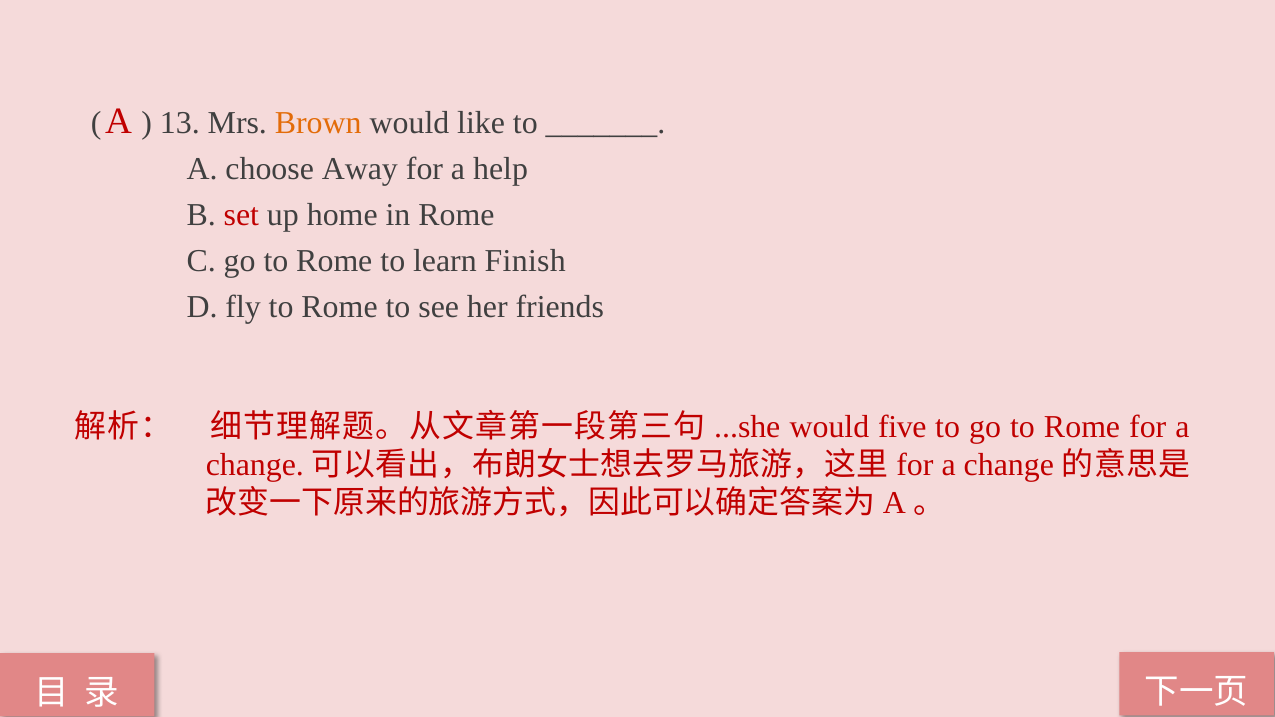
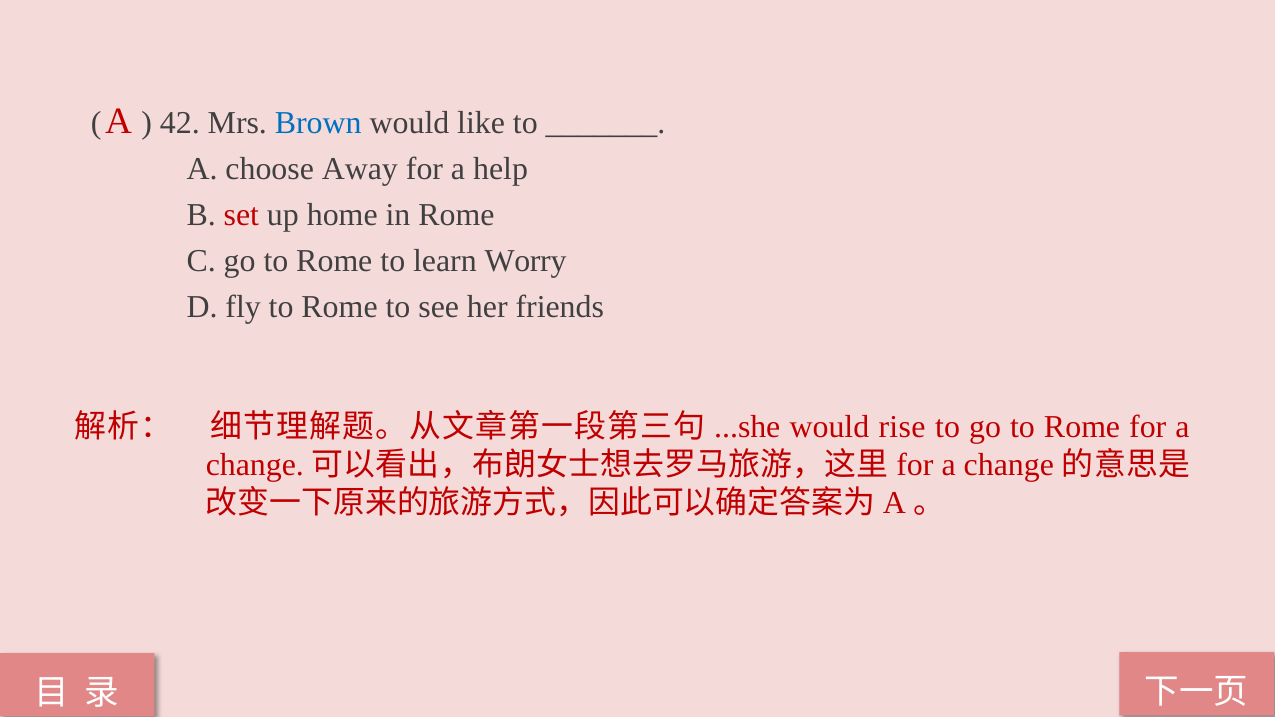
13: 13 -> 42 (180, 124)
Brown colour: orange -> blue (318, 124)
Finish: Finish -> Worry (526, 261)
five: five -> rise (902, 427)
